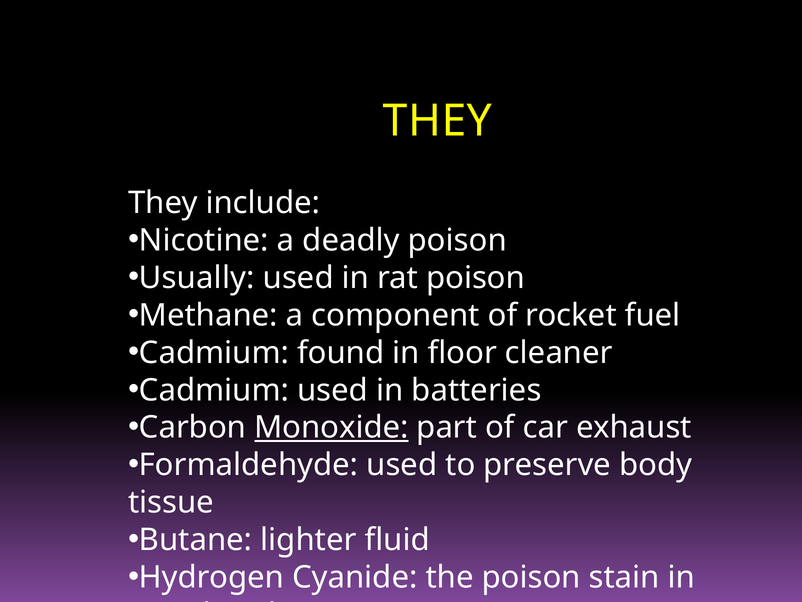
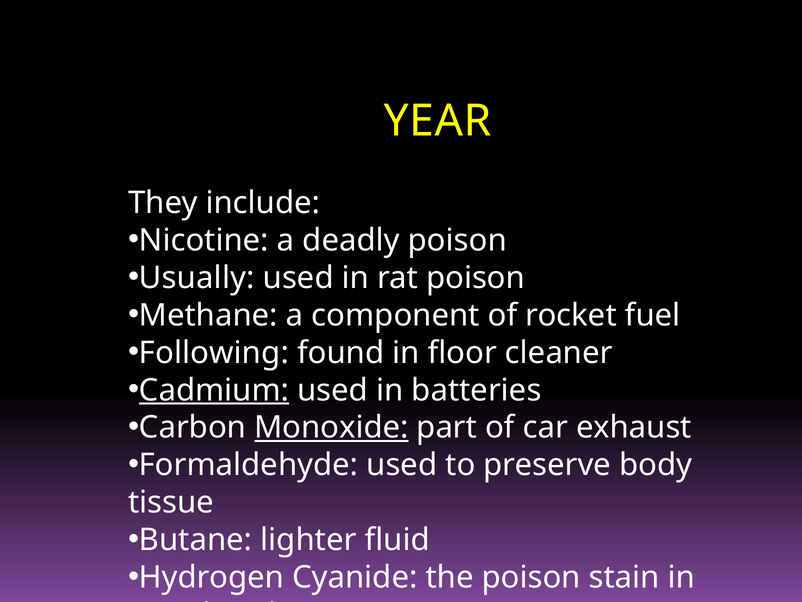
THEY: THEY -> YEAR (438, 121)
Cadmium: Cadmium -> Following (214, 352)
Cadmium underline: none -> present (214, 390)
